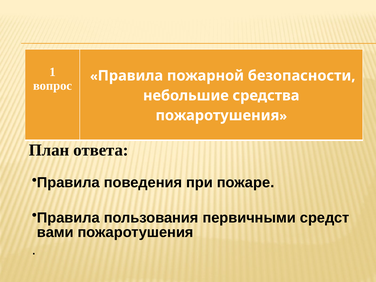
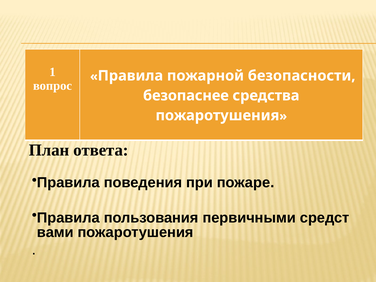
небольшие: небольшие -> безопаснее (186, 96)
